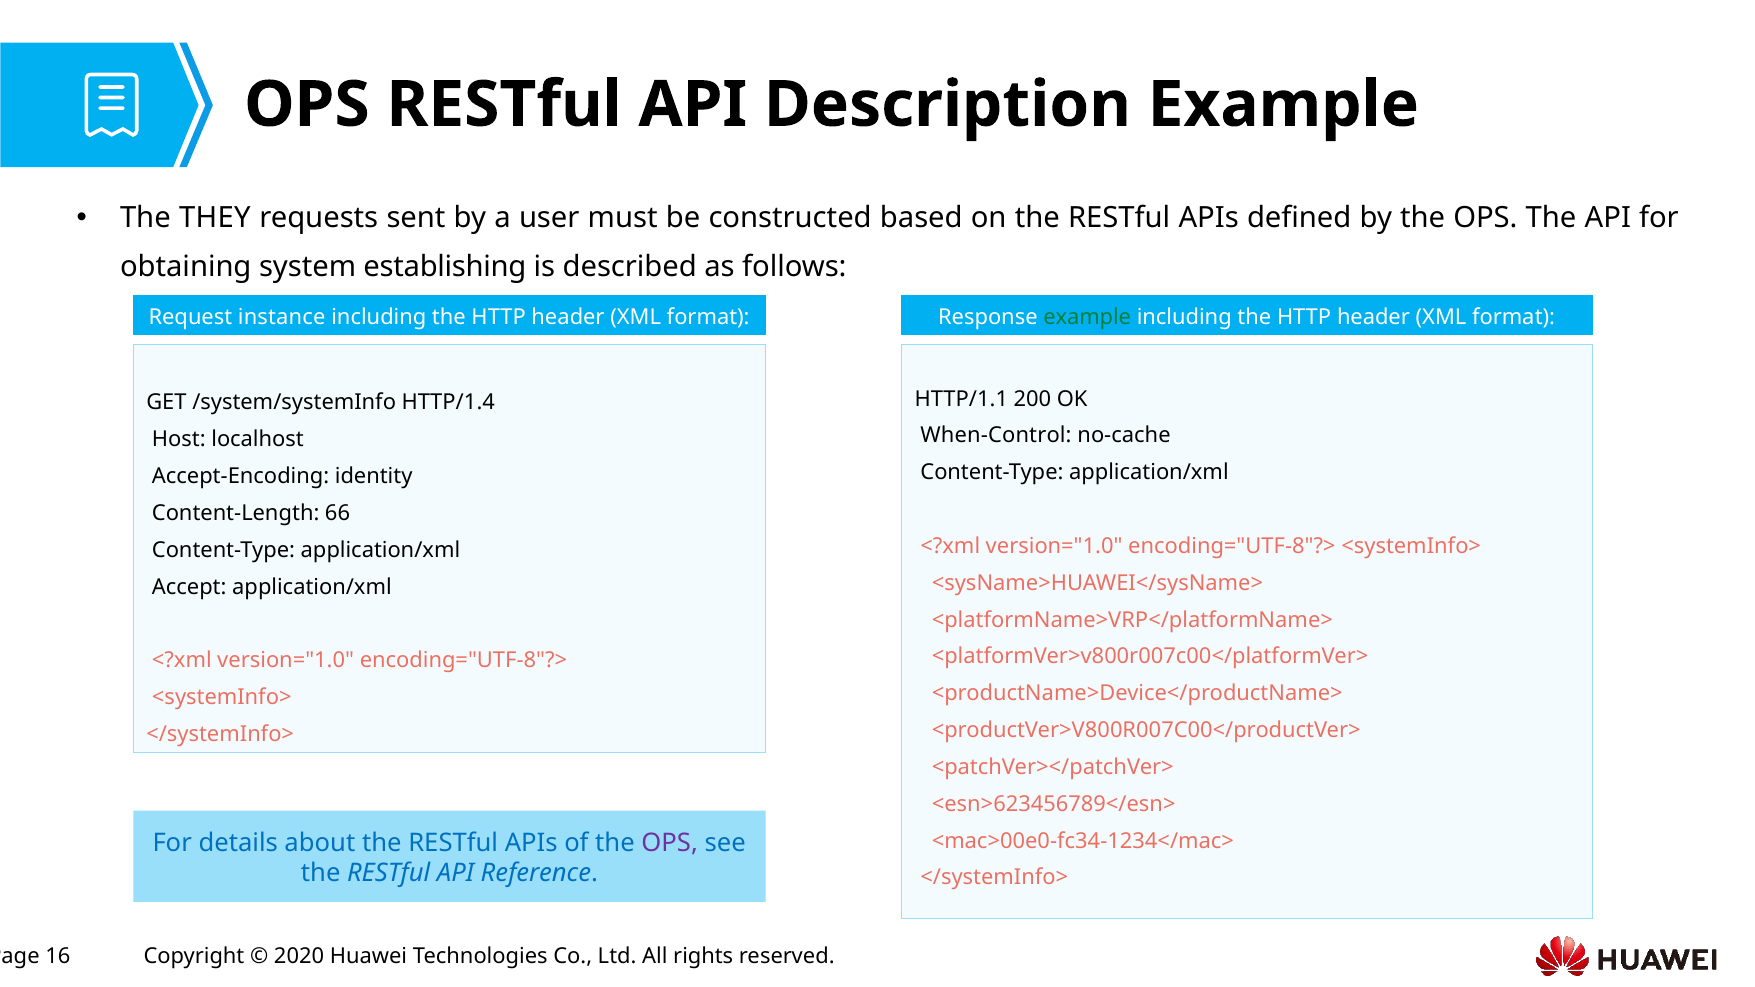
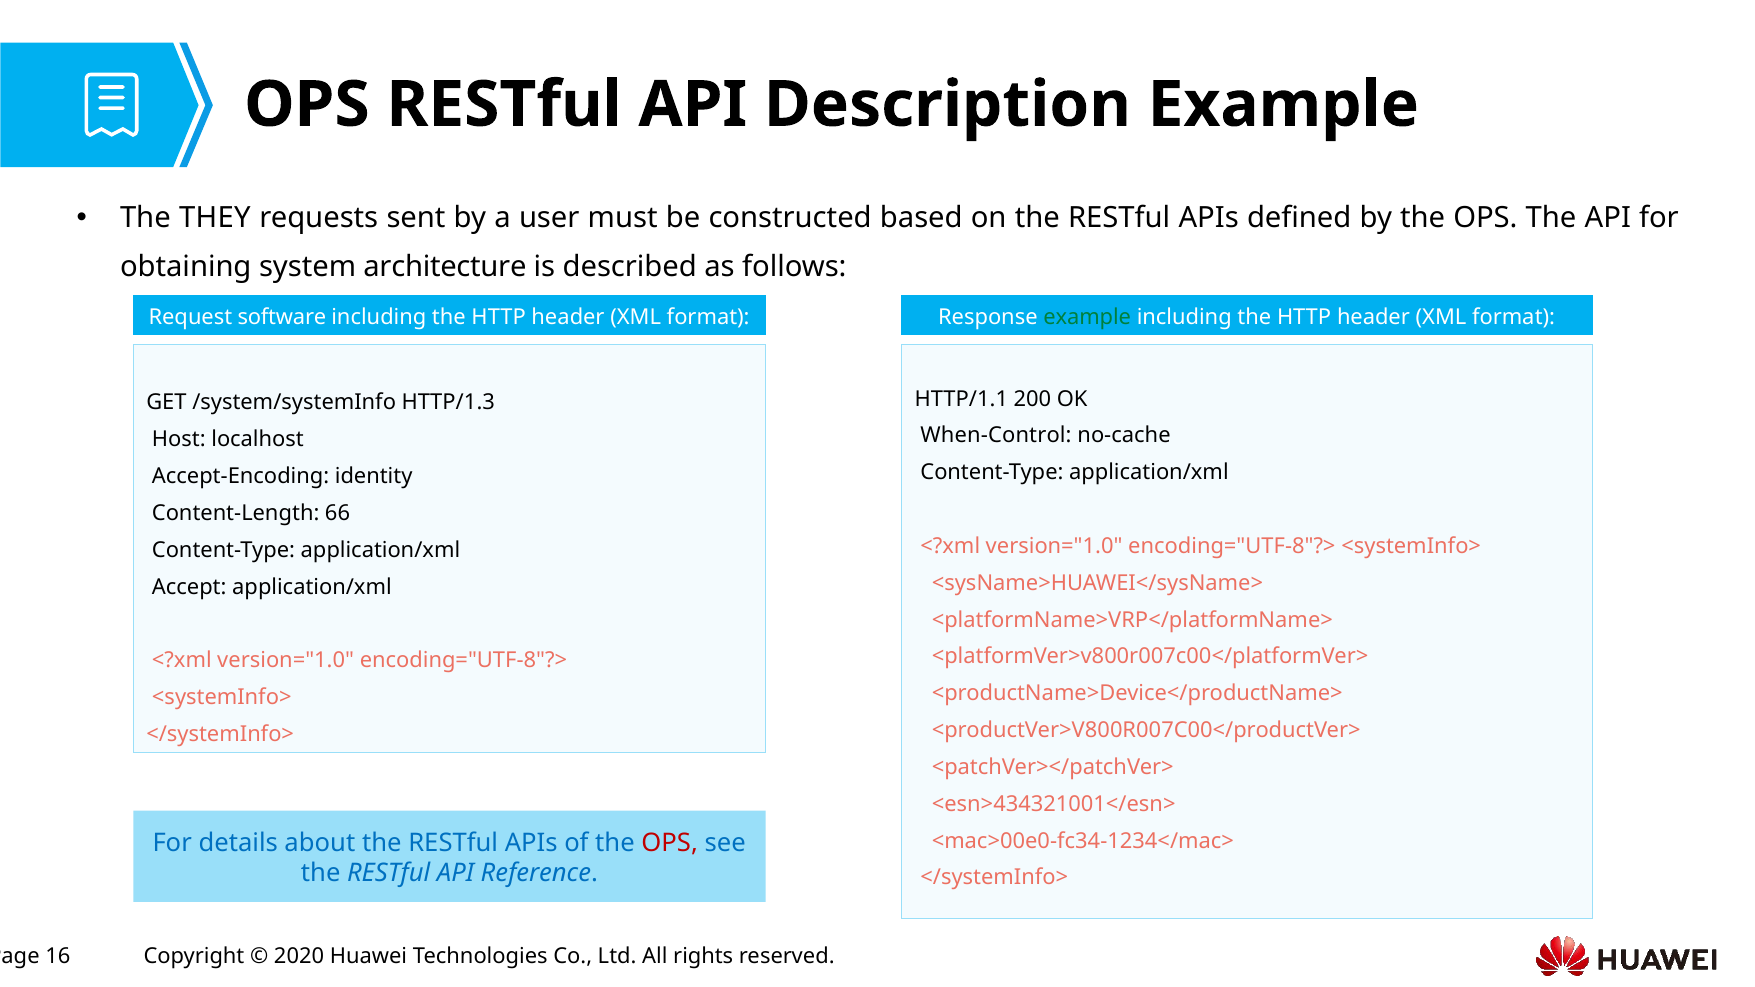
establishing: establishing -> architecture (445, 267)
instance: instance -> software (282, 317)
HTTP/1.4: HTTP/1.4 -> HTTP/1.3 (448, 403)
<esn>623456789</esn>: <esn>623456789</esn> -> <esn>434321001</esn> (1054, 804)
OPS colour: purple -> red (670, 843)
